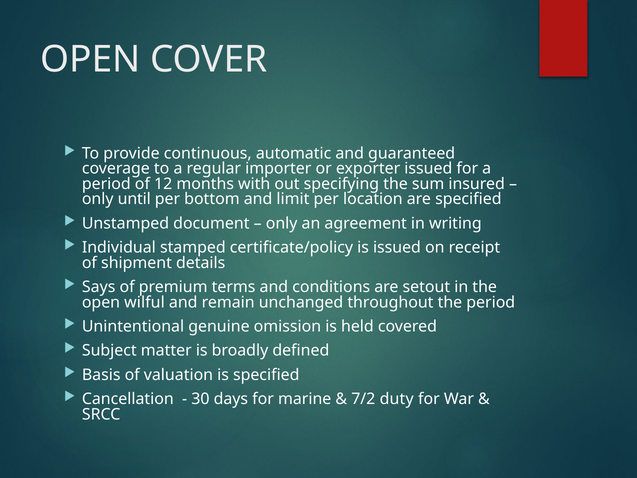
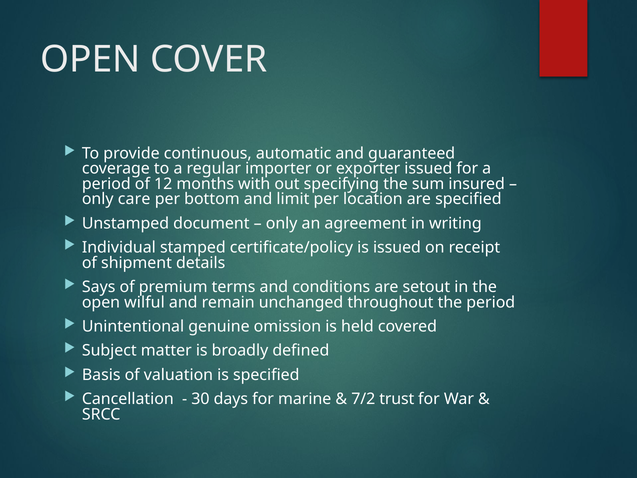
until: until -> care (134, 199)
duty: duty -> trust (397, 399)
